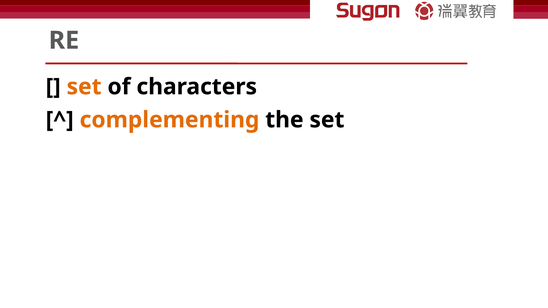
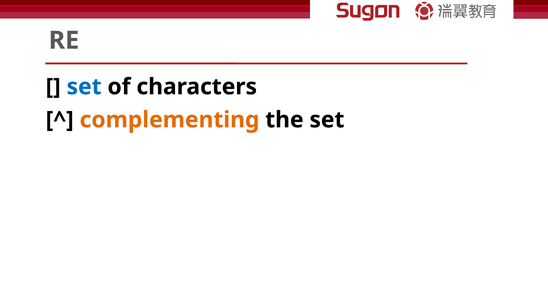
set colour: orange -> blue (84, 87)
